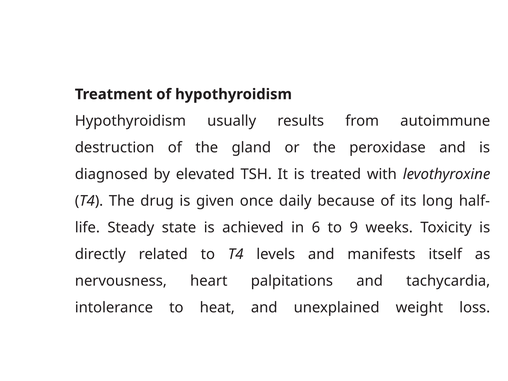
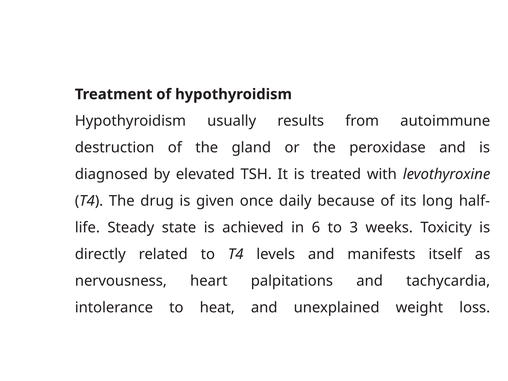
9: 9 -> 3 (354, 228)
